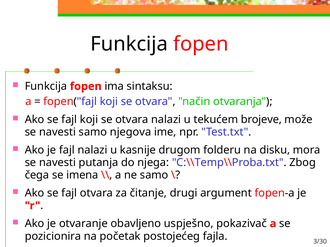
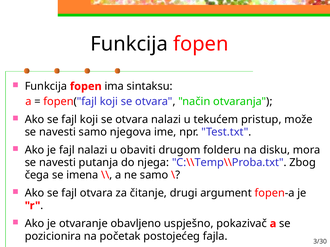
brojeve: brojeve -> pristup (261, 120)
kasnije: kasnije -> obaviti (138, 150)
